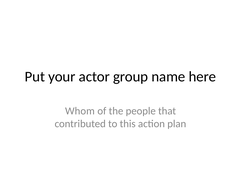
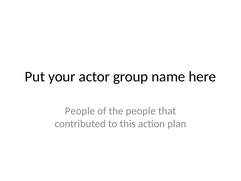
Whom: Whom -> People (80, 111)
